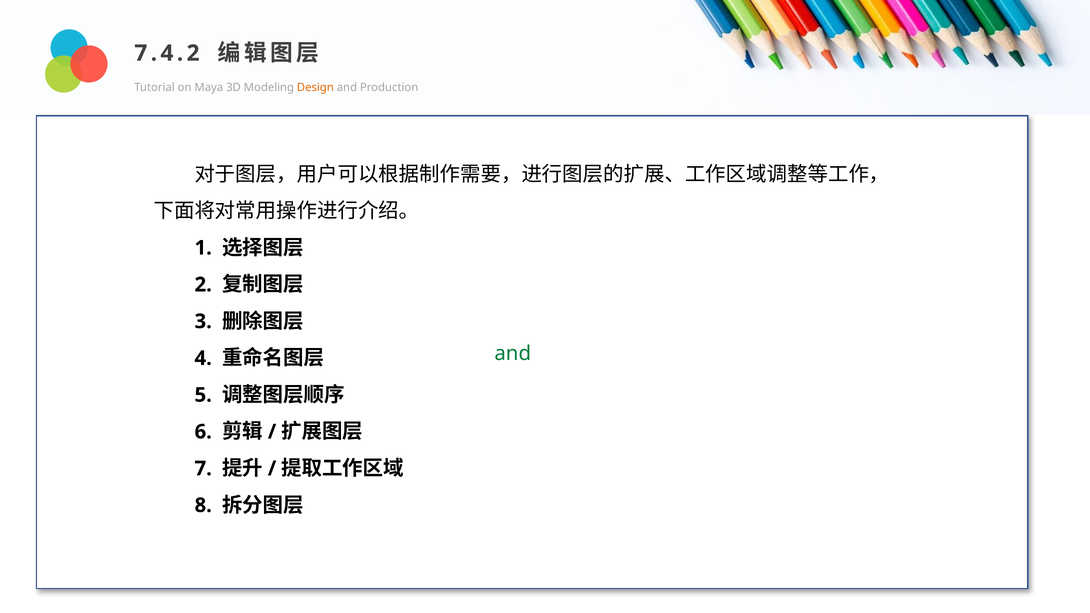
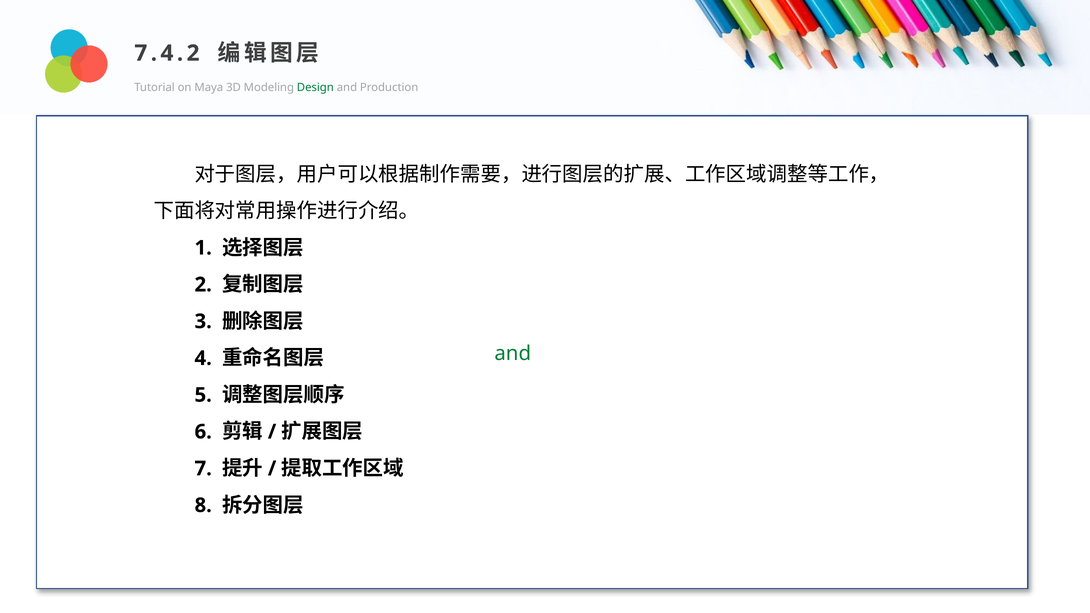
Design colour: orange -> green (315, 87)
